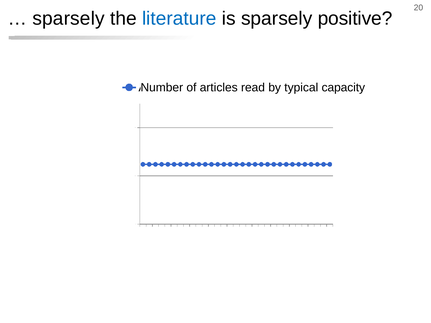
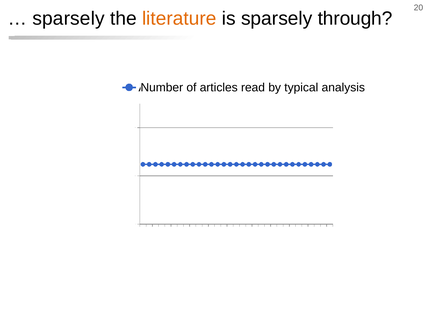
literature colour: blue -> orange (179, 19)
positive: positive -> through (355, 19)
capacity: capacity -> analysis (343, 88)
